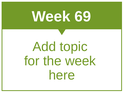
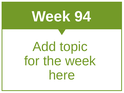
69: 69 -> 94 (83, 17)
